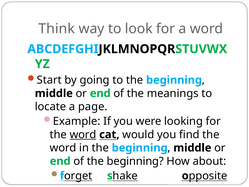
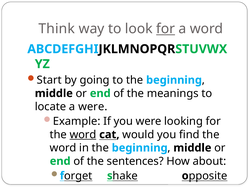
for underline: none -> present (166, 29)
a page: page -> were (93, 107)
of the beginning: beginning -> sentences (135, 161)
